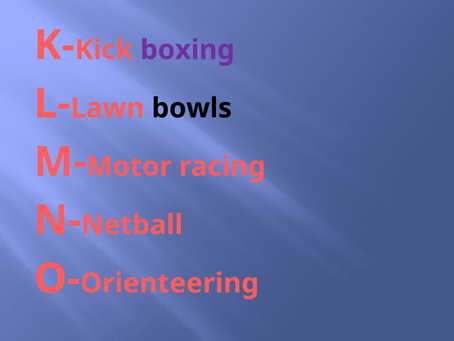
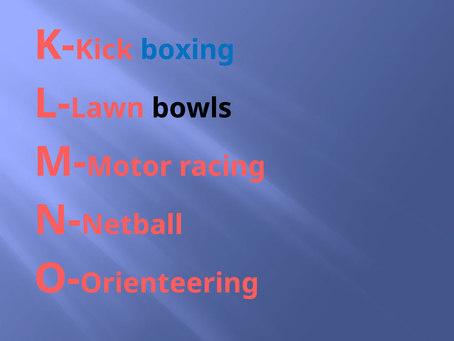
boxing colour: purple -> blue (187, 50)
